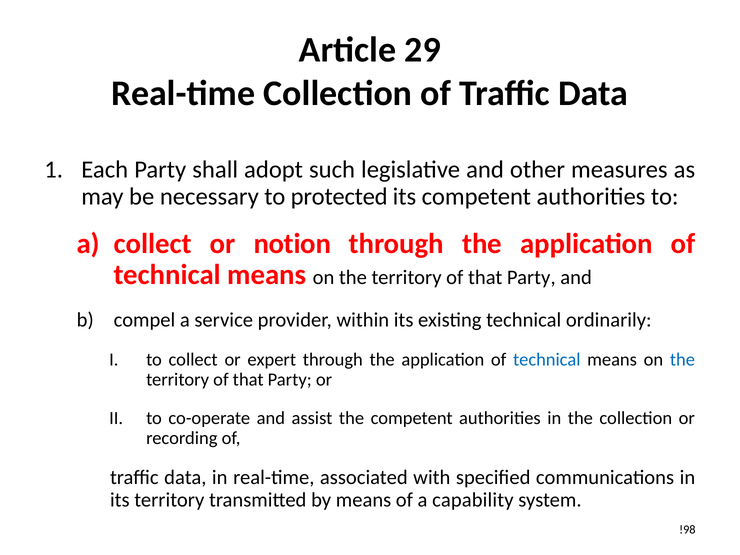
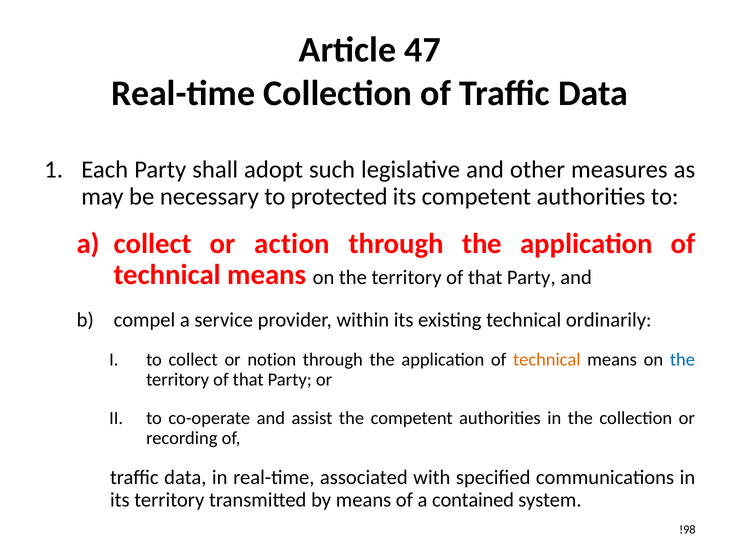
29: 29 -> 47 (423, 50)
notion: notion -> action (292, 244)
expert: expert -> notion (272, 360)
technical colour: blue -> orange (547, 360)
capability: capability -> contained (473, 500)
